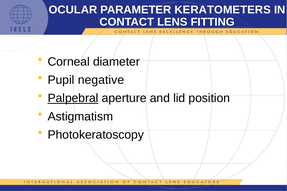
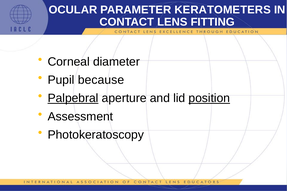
negative: negative -> because (101, 80)
position underline: none -> present (209, 98)
Astigmatism: Astigmatism -> Assessment (80, 117)
